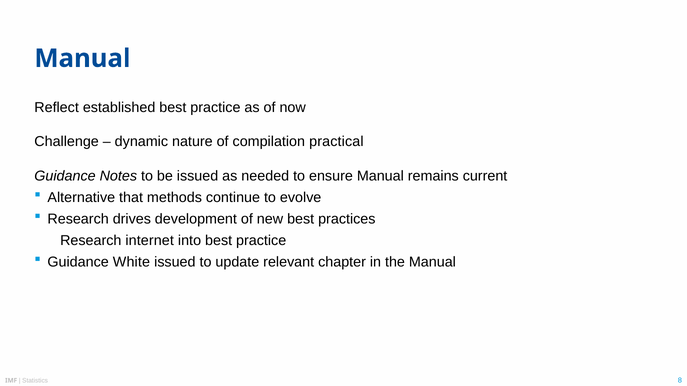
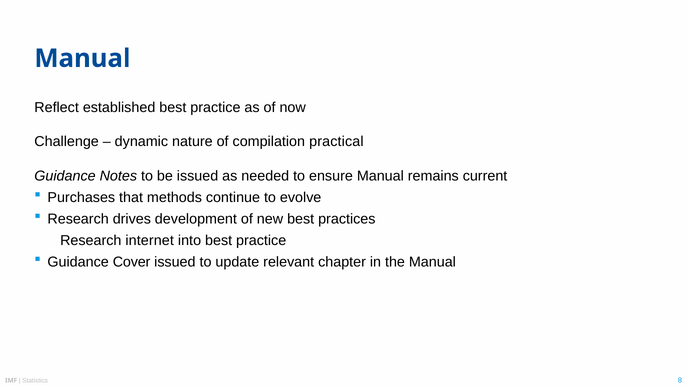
Alternative: Alternative -> Purchases (81, 198)
White: White -> Cover (132, 262)
